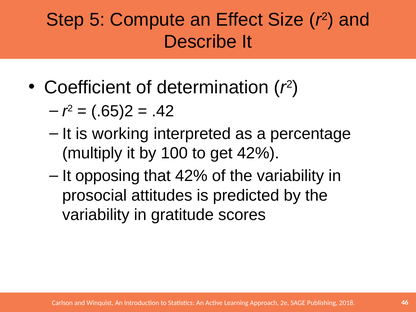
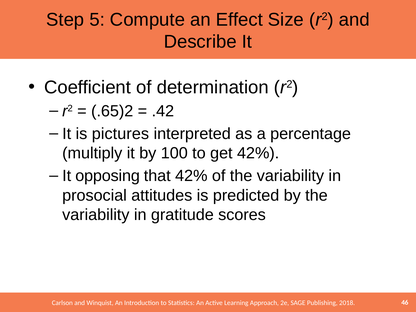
working: working -> pictures (120, 134)
